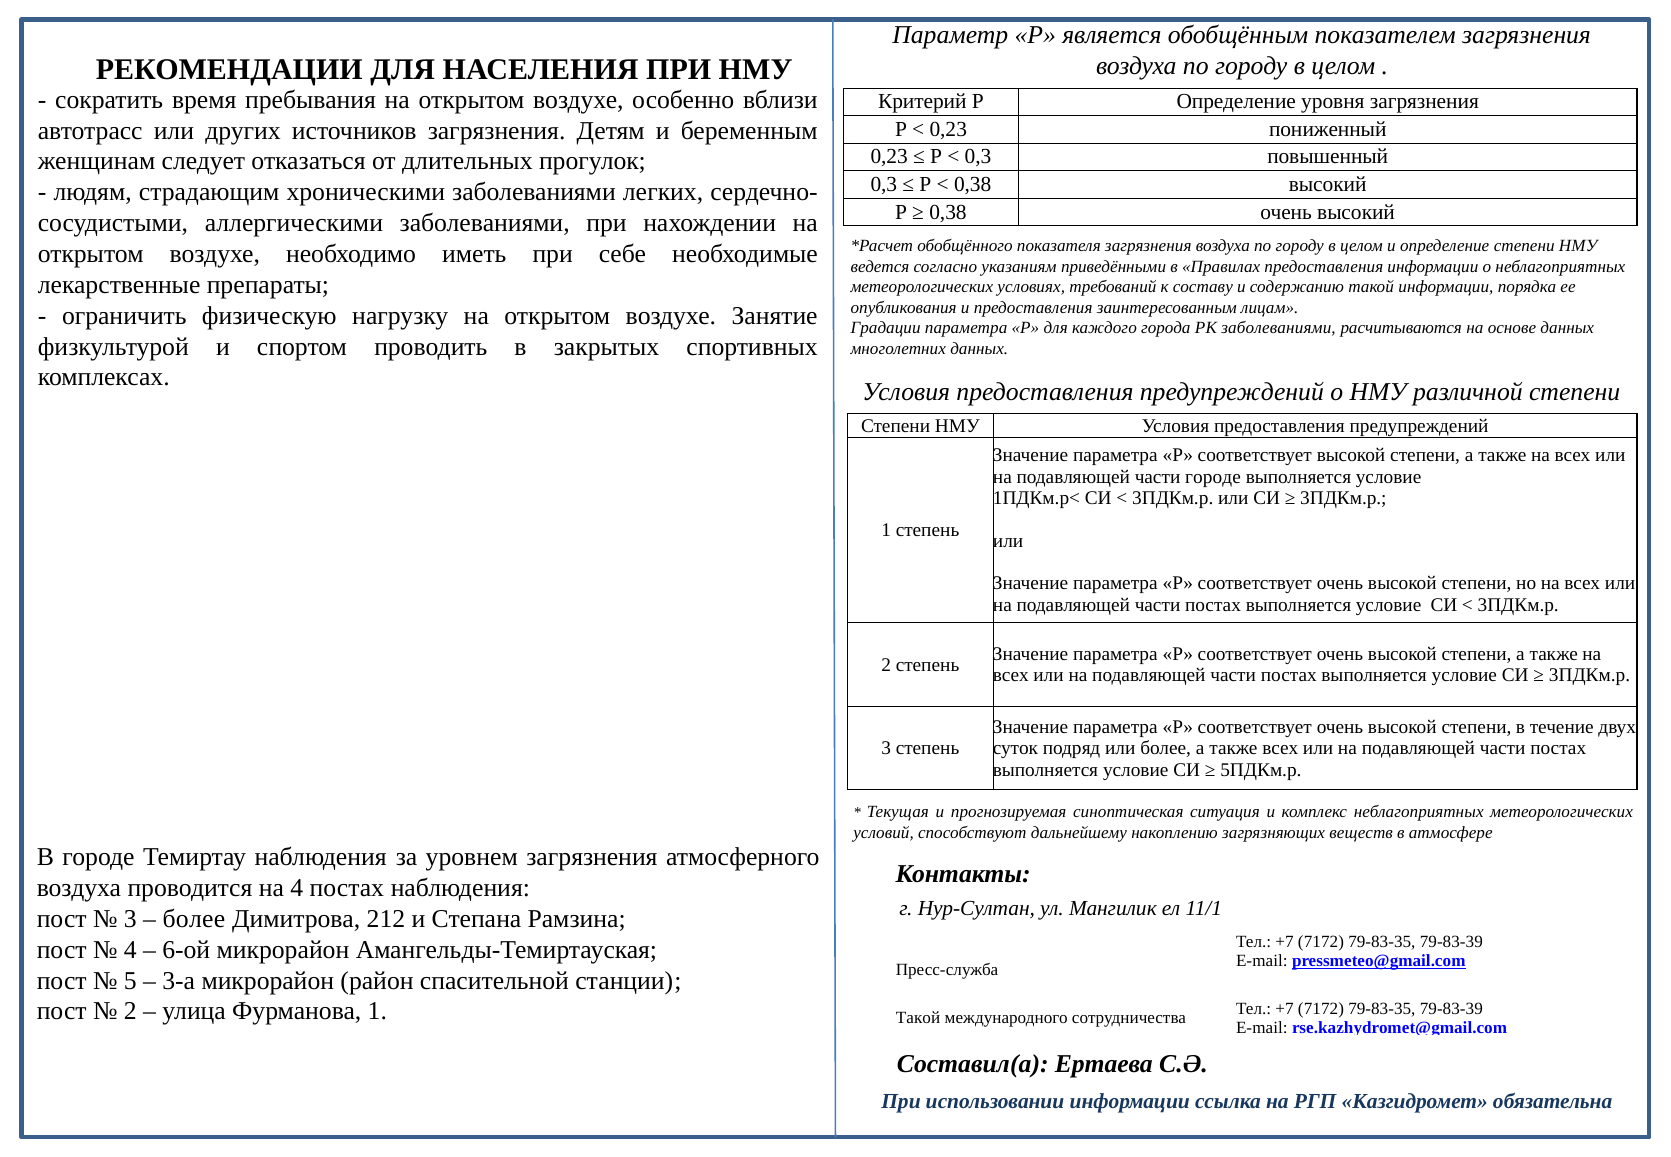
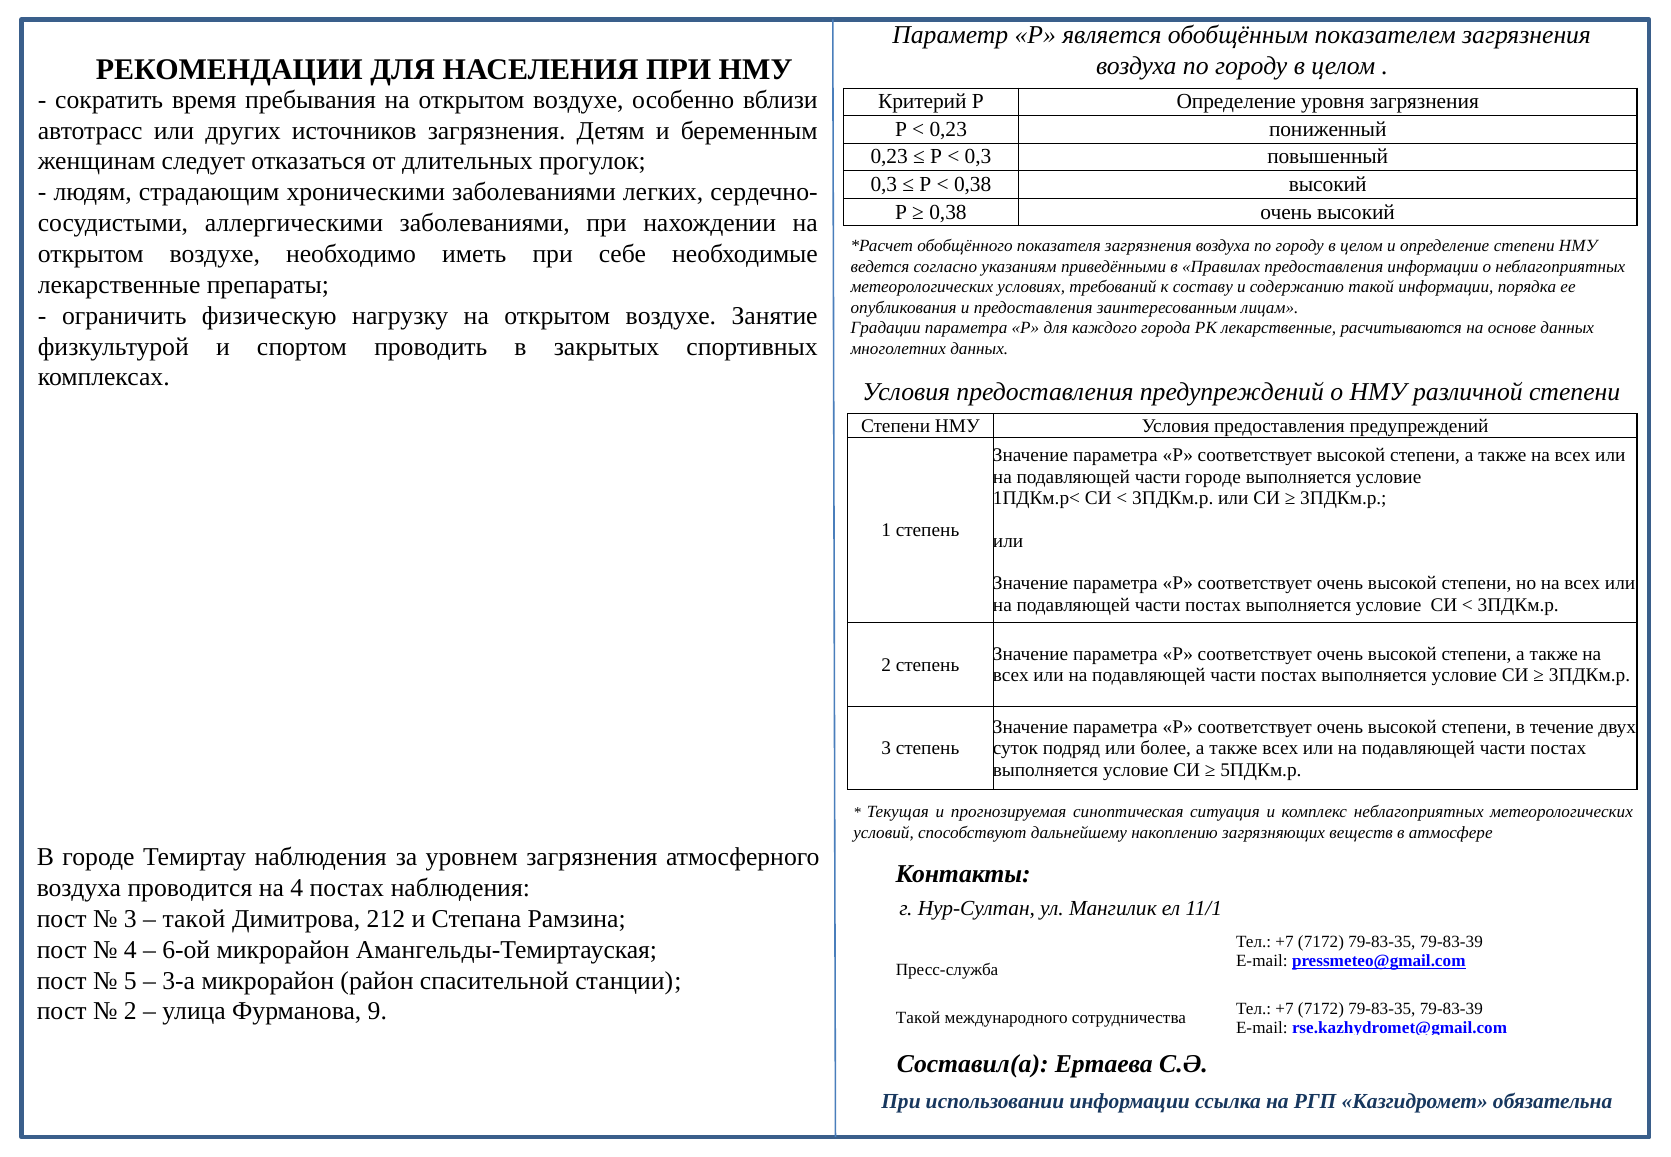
РК заболеваниями: заболеваниями -> лекарственные (1279, 328)
более: более -> такой (194, 919)
Фурманова 1: 1 -> 9 (377, 1011)
